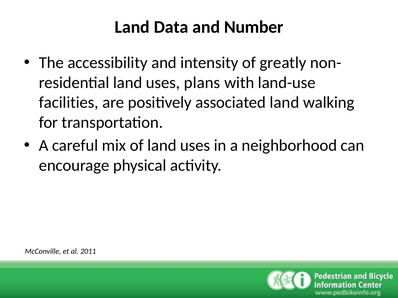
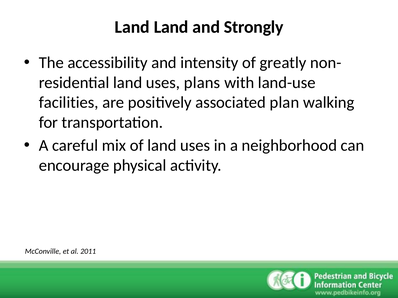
Land Data: Data -> Land (171, 27)
Number: Number -> Strongly (254, 27)
associated land: land -> plan (284, 103)
